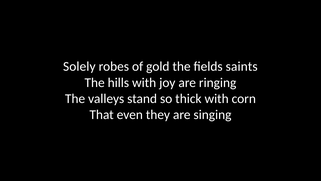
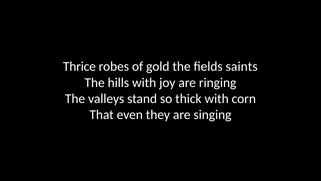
Solely: Solely -> Thrice (79, 66)
